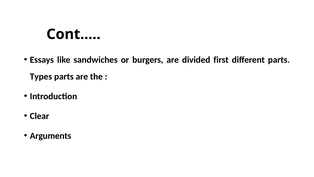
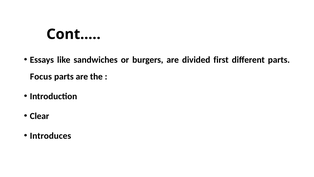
Types: Types -> Focus (41, 76)
Arguments: Arguments -> Introduces (50, 136)
